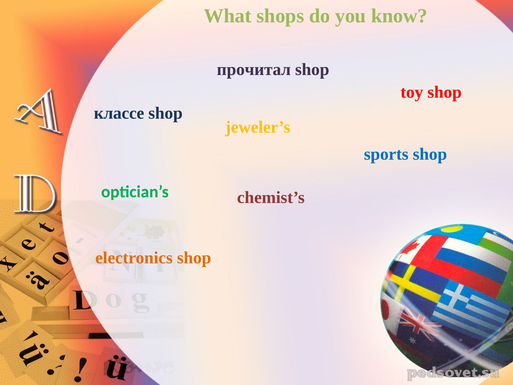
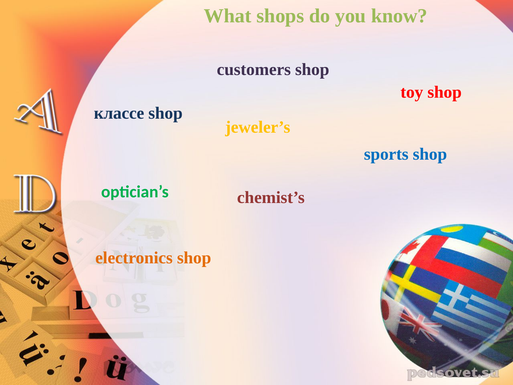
прочитал: прочитал -> customers (254, 69)
